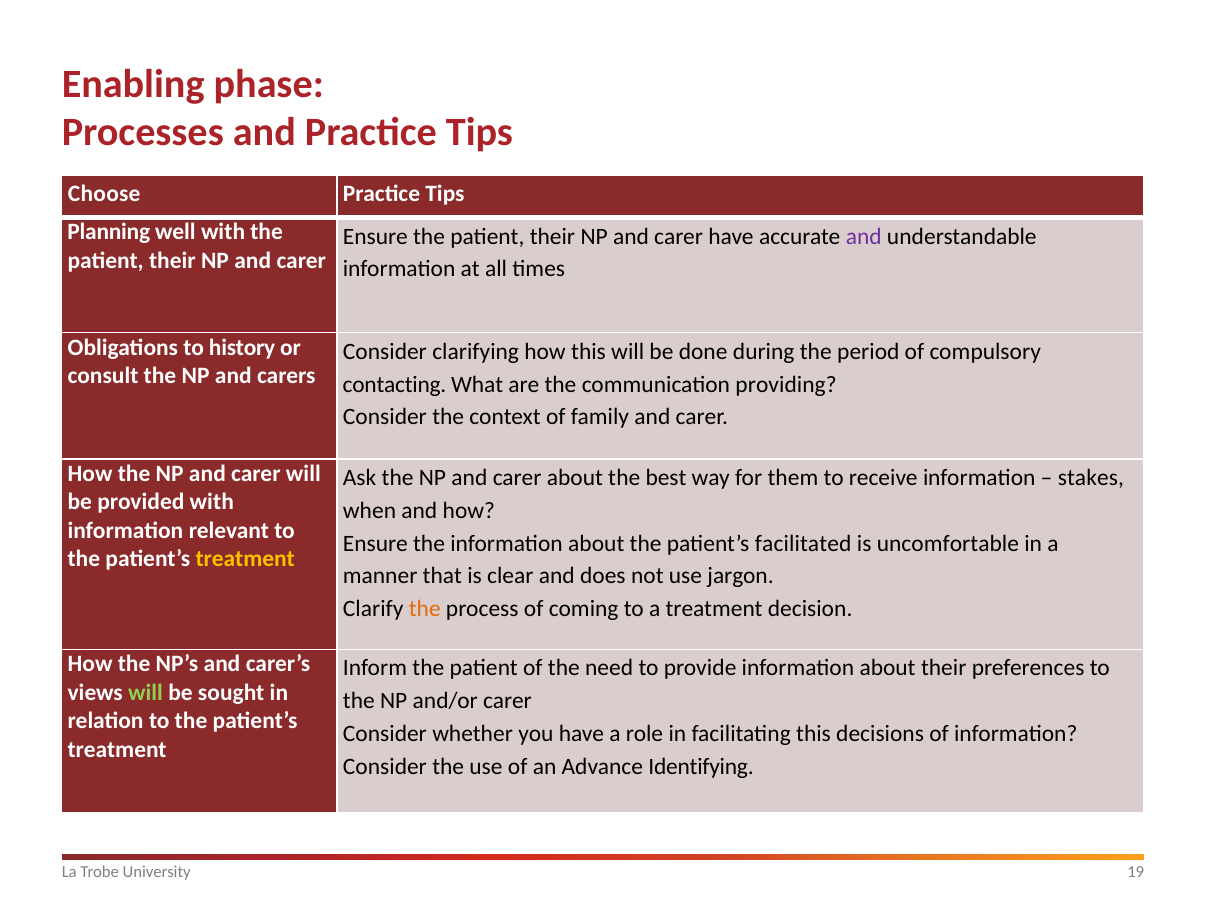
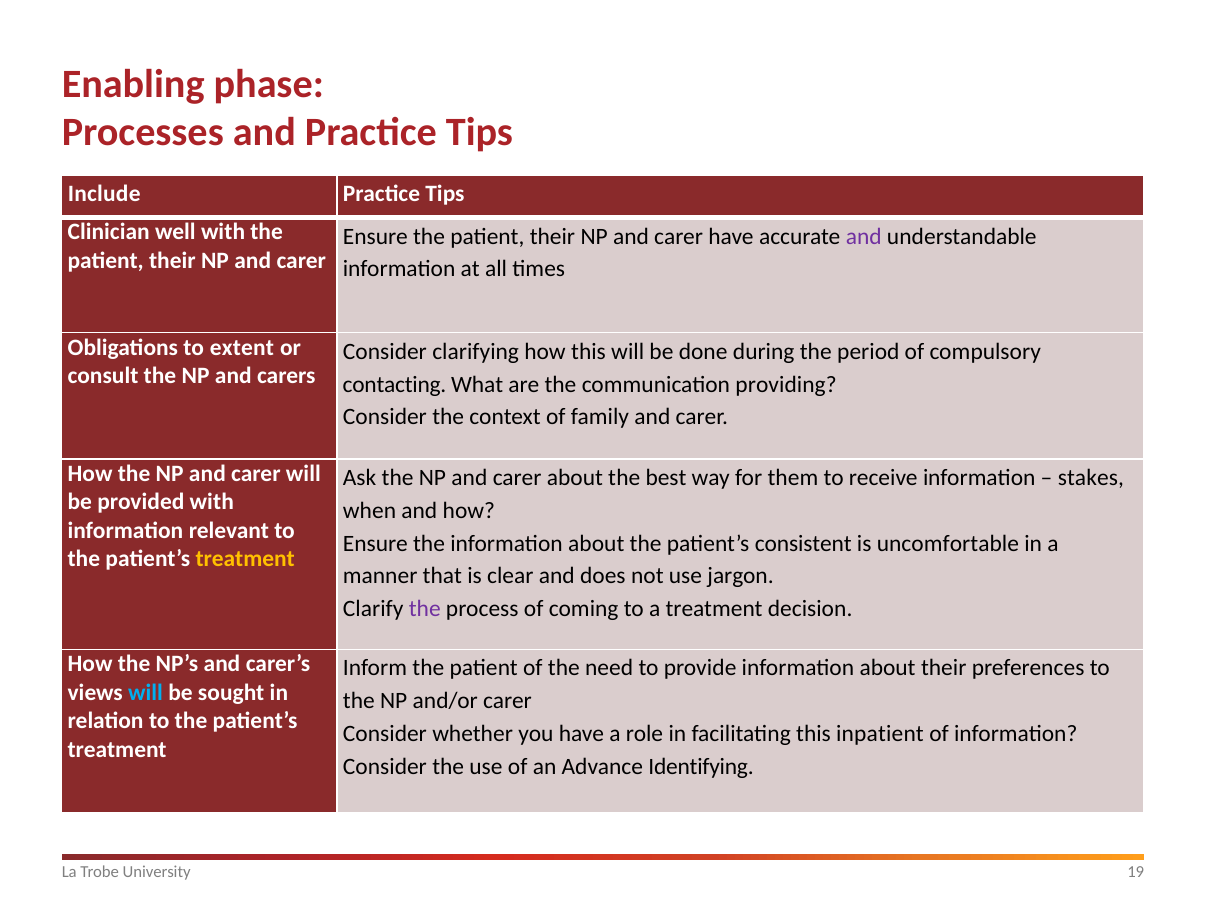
Choose: Choose -> Include (104, 194)
Planning: Planning -> Clinician (109, 232)
history: history -> extent (242, 348)
facilitated: facilitated -> consistent (803, 544)
the colour: orange -> purple (425, 609)
will colour: light green -> light blue (146, 693)
decisions: decisions -> inpatient (880, 734)
